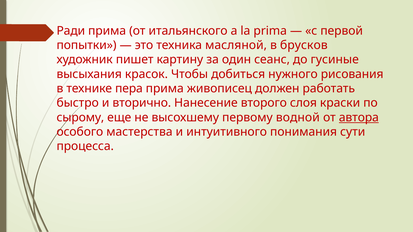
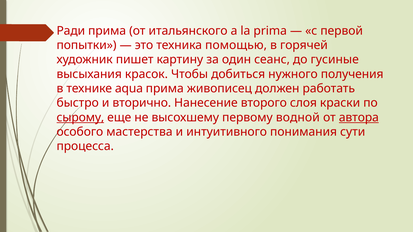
масляной: масляной -> помощью (236, 45)
брусков: брусков -> горячей (304, 45)
рисования: рисования -> получения (352, 74)
пера: пера -> aqua (129, 89)
сырому underline: none -> present (80, 118)
